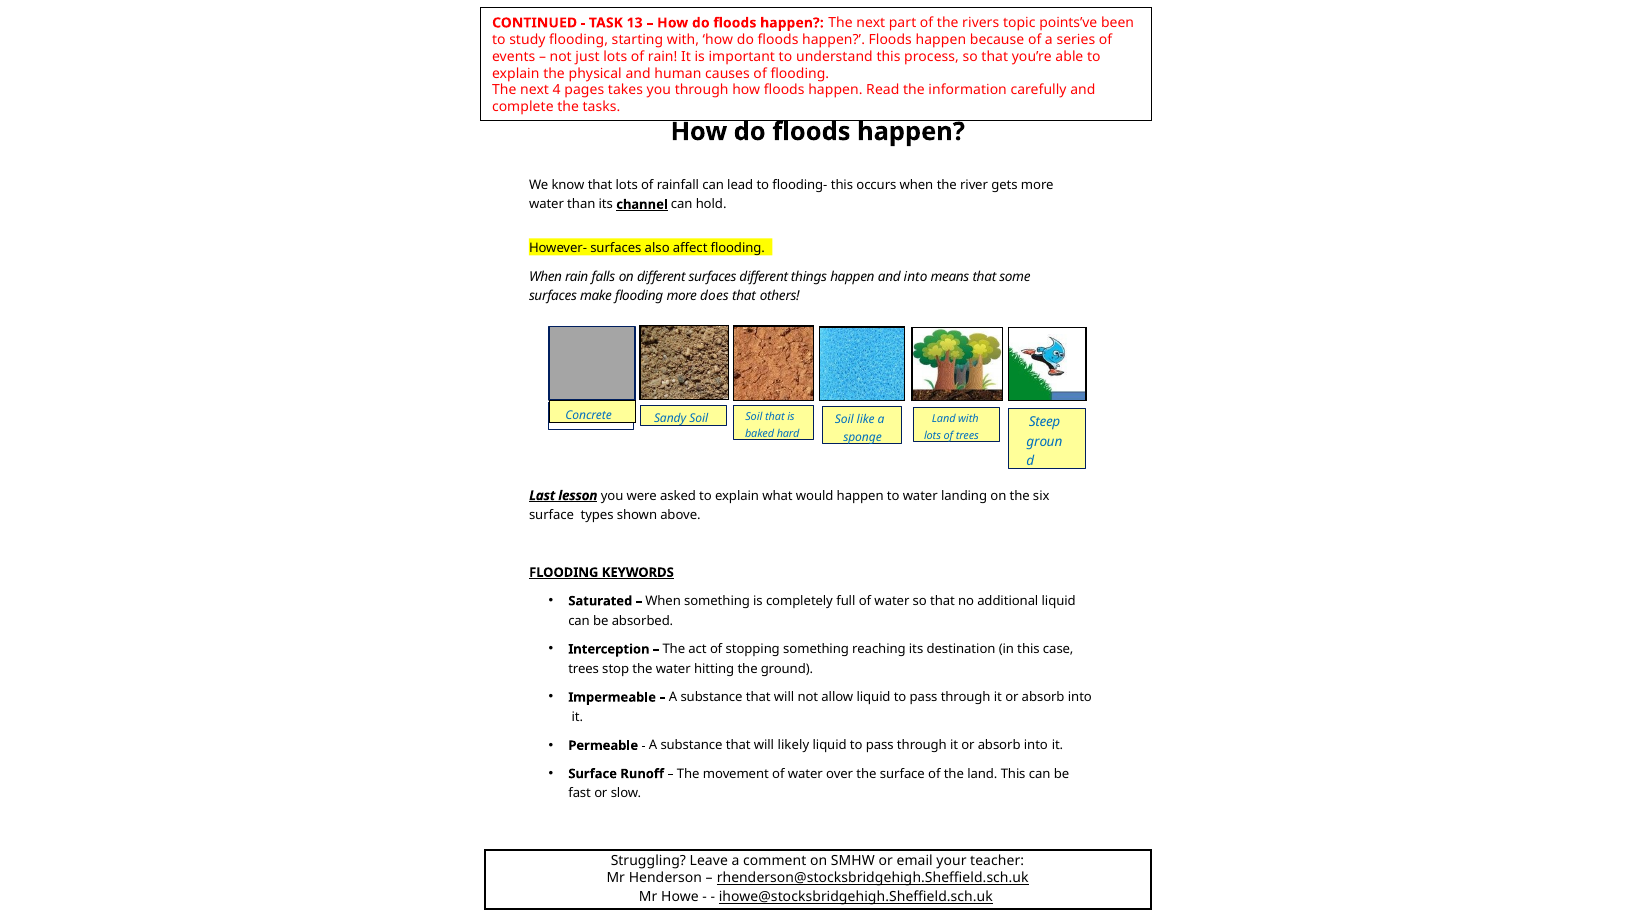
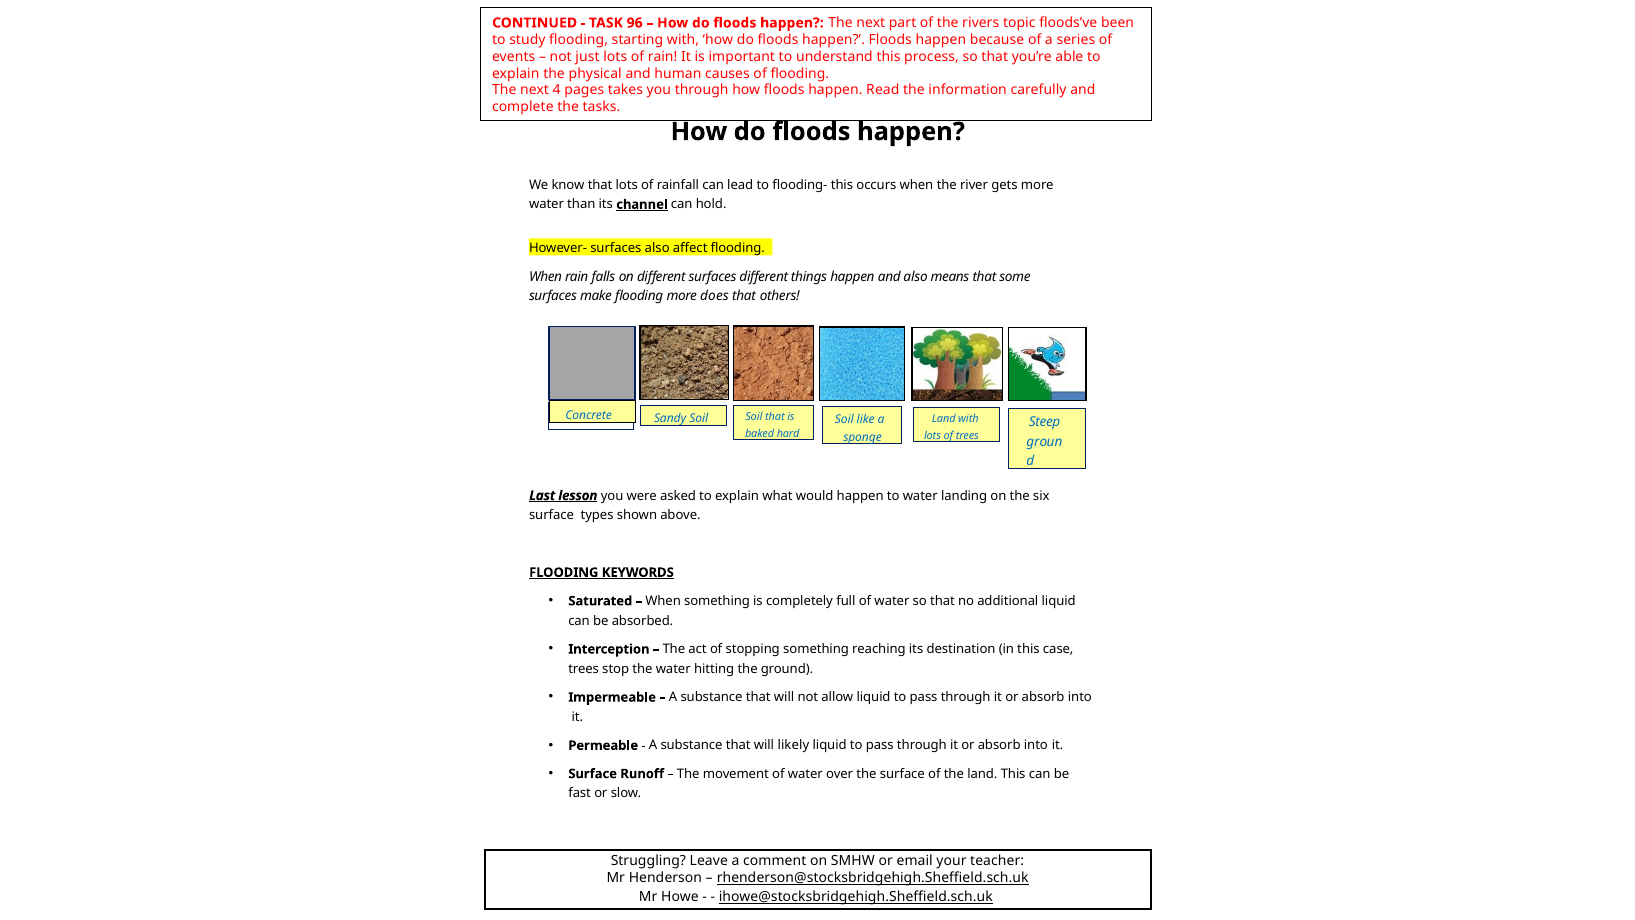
13: 13 -> 96 (635, 23)
points’ve: points’ve -> floods’ve (1068, 23)
and into: into -> also (916, 277)
